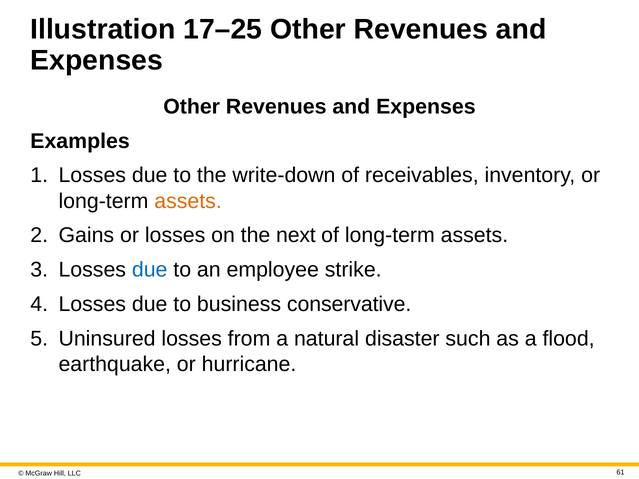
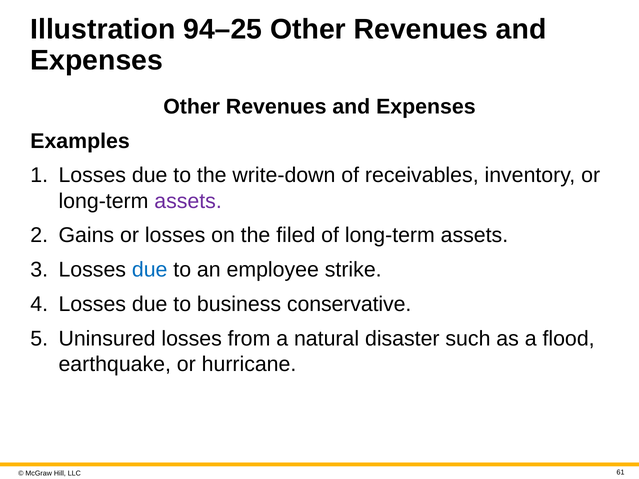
17–25: 17–25 -> 94–25 (223, 29)
assets colour: orange -> purple (188, 201)
next: next -> filed (296, 236)
